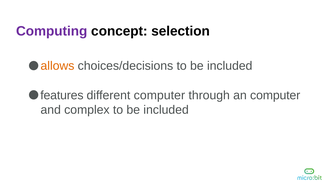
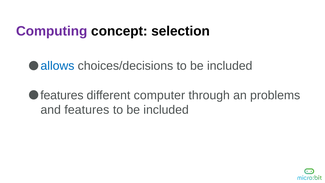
allows colour: orange -> blue (57, 66)
an computer: computer -> problems (275, 95)
and complex: complex -> features (87, 110)
